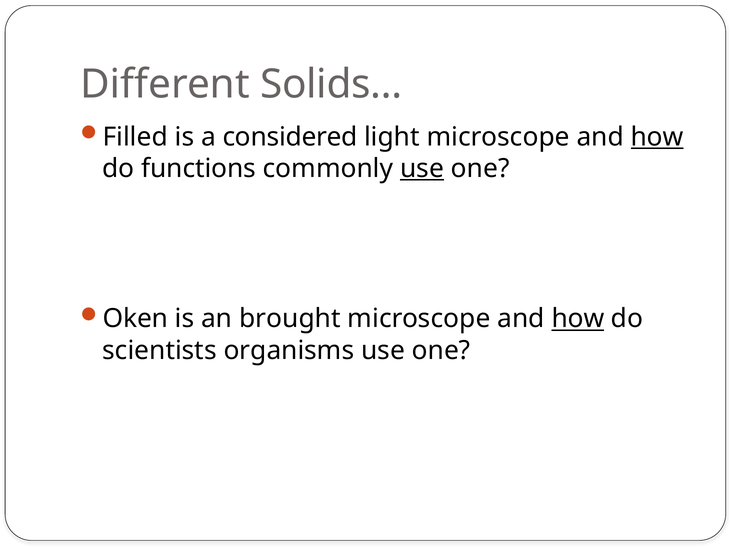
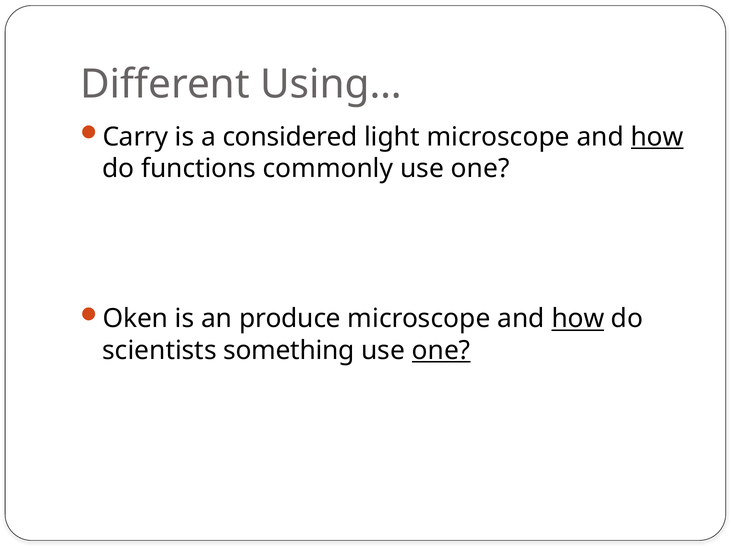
Solids…: Solids… -> Using… (331, 84)
Filled: Filled -> Carry (135, 137)
use underline: present -> none (422, 169)
brought: brought -> produce (290, 319)
organisms: organisms -> something (289, 351)
one underline: none -> present (441, 351)
